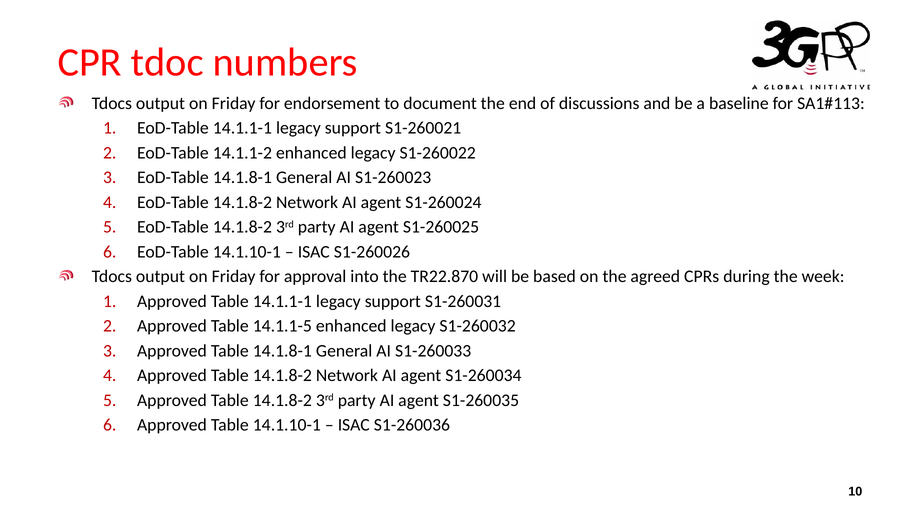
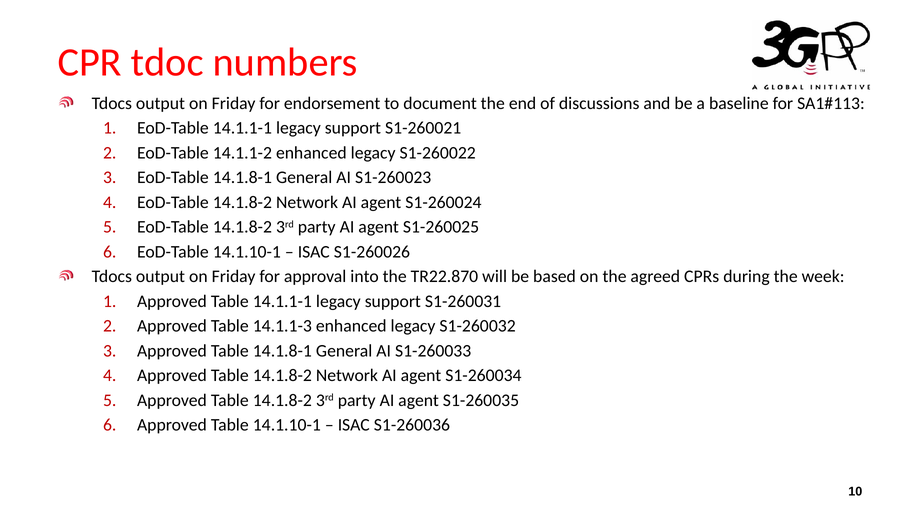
14.1.1-5: 14.1.1-5 -> 14.1.1-3 (282, 326)
